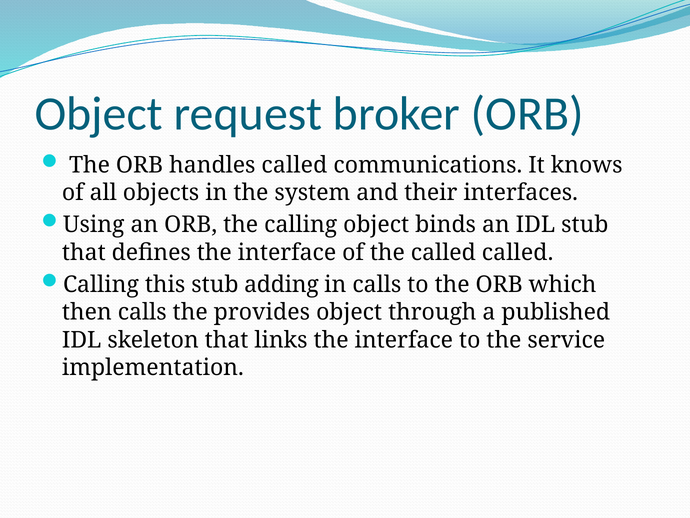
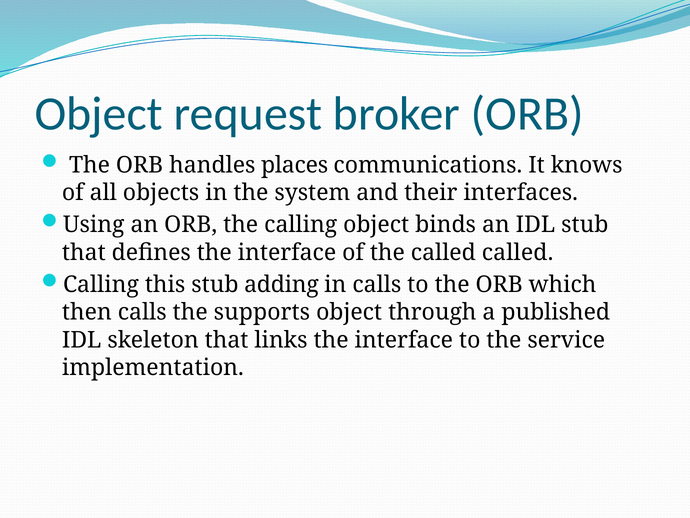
handles called: called -> places (295, 165)
provides: provides -> supports (262, 312)
